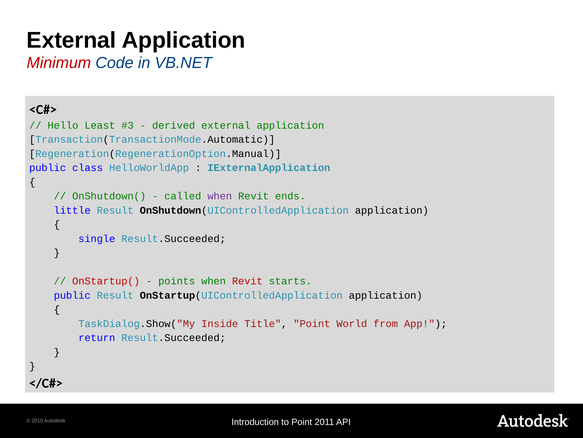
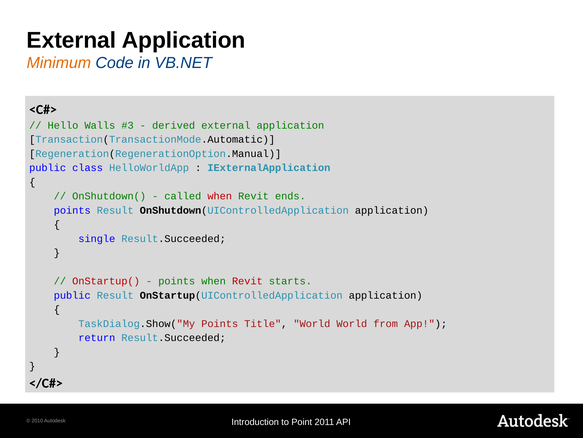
Minimum colour: red -> orange (59, 63)
Least: Least -> Walls (100, 125)
when colour: purple -> red (220, 196)
little: little -> points (72, 210)
TaskDialog.Show("My Inside: Inside -> Points (220, 323)
Title Point: Point -> World (312, 323)
